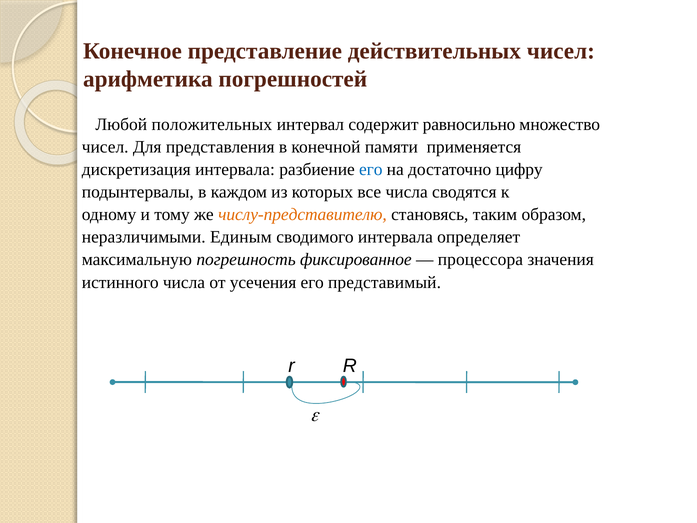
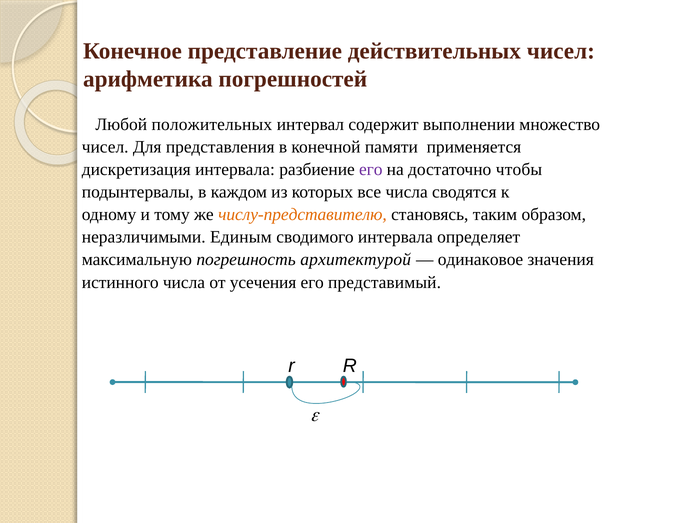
равносильно: равносильно -> выполнении (469, 124)
его colour: blue -> purple (371, 169)
цифру: цифру -> чтобы (519, 169)
фиксированное: фиксированное -> архитектурой (356, 260)
процессора: процессора -> одинаковое (480, 260)
